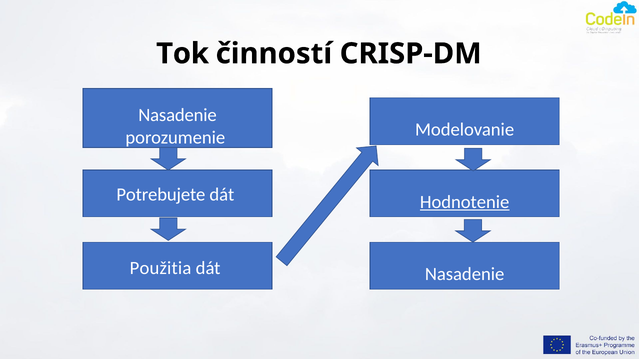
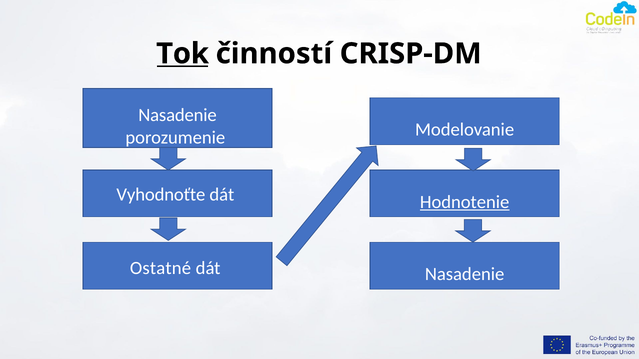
Tok underline: none -> present (183, 54)
Potrebujete: Potrebujete -> Vyhodnoťte (161, 195)
Použitia: Použitia -> Ostatné (161, 268)
